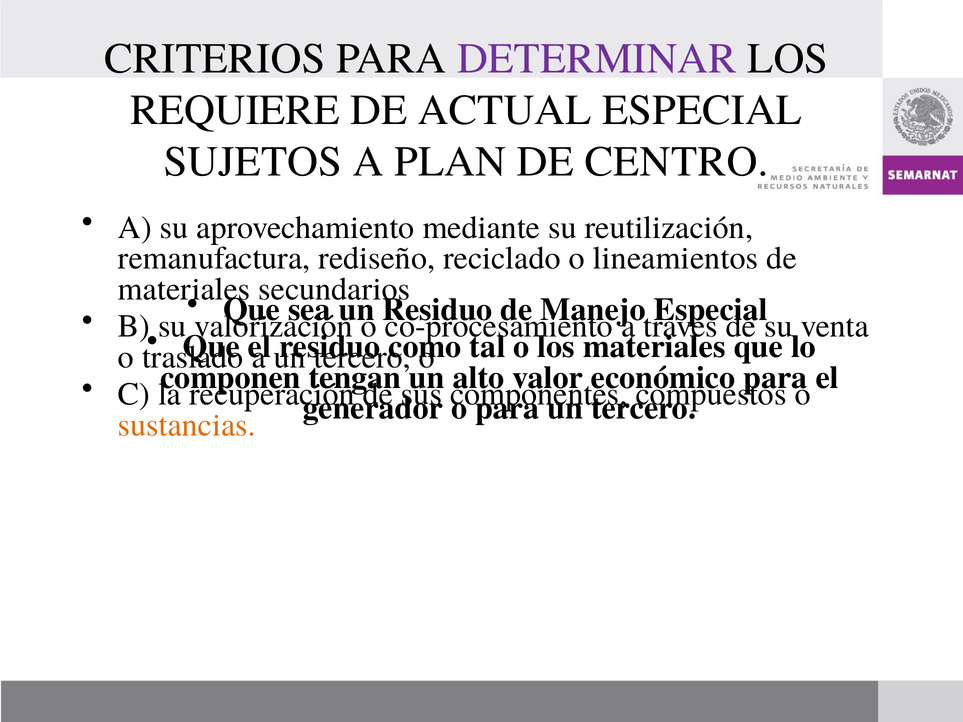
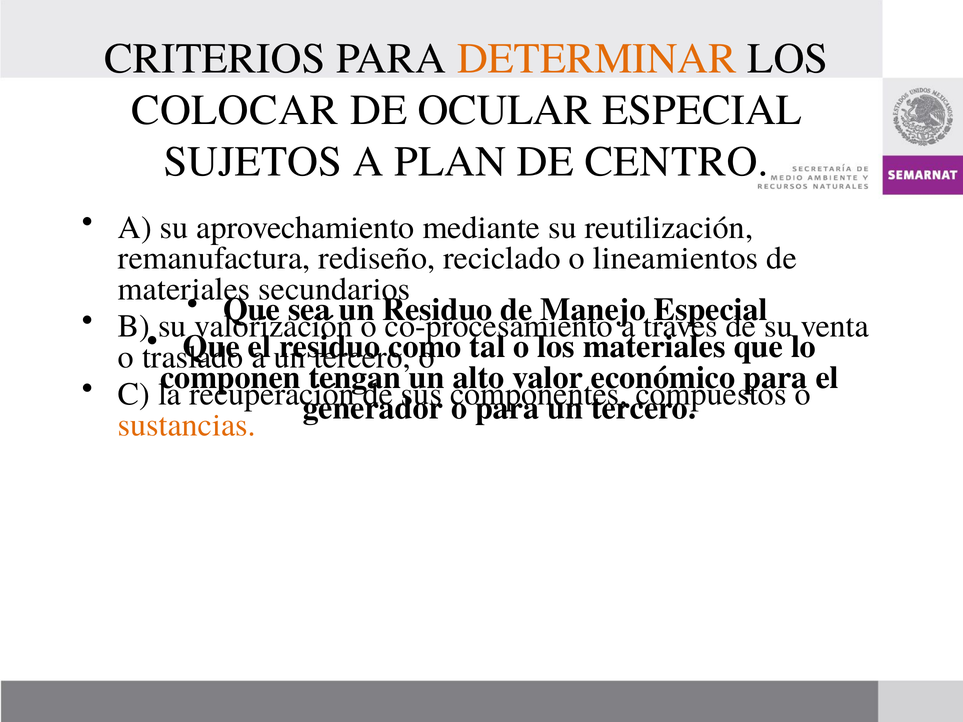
DETERMINAR colour: purple -> orange (597, 59)
REQUIERE: REQUIERE -> COLOCAR (235, 110)
ACTUAL: ACTUAL -> OCULAR (505, 110)
